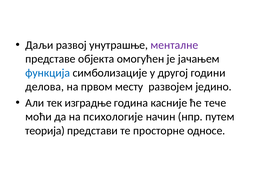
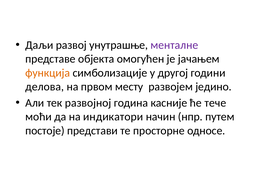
функција colour: blue -> orange (48, 73)
изградње: изградње -> развојној (88, 103)
психологије: психологије -> индикатори (113, 117)
теорија: теорија -> постоје (45, 131)
